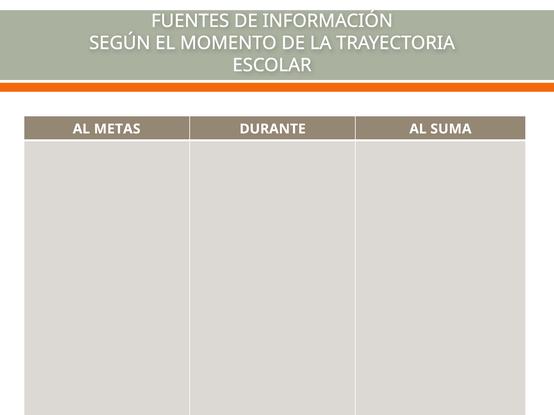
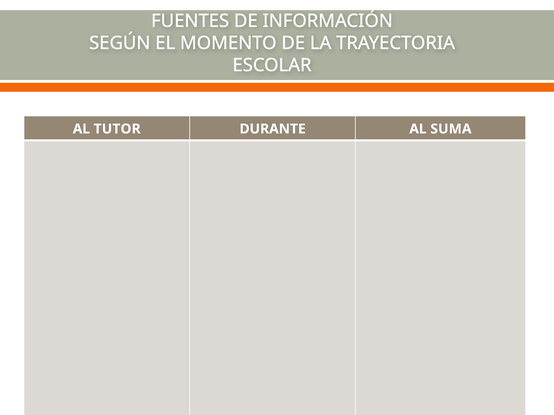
METAS: METAS -> TUTOR (117, 129)
